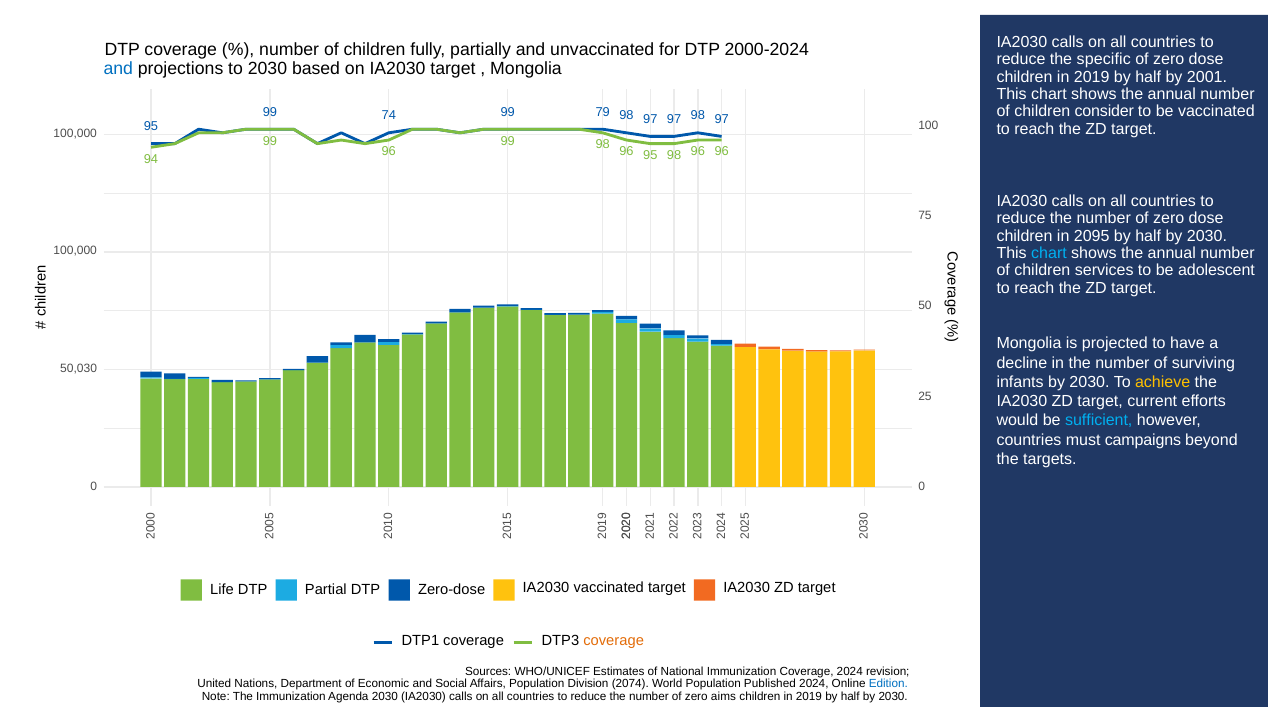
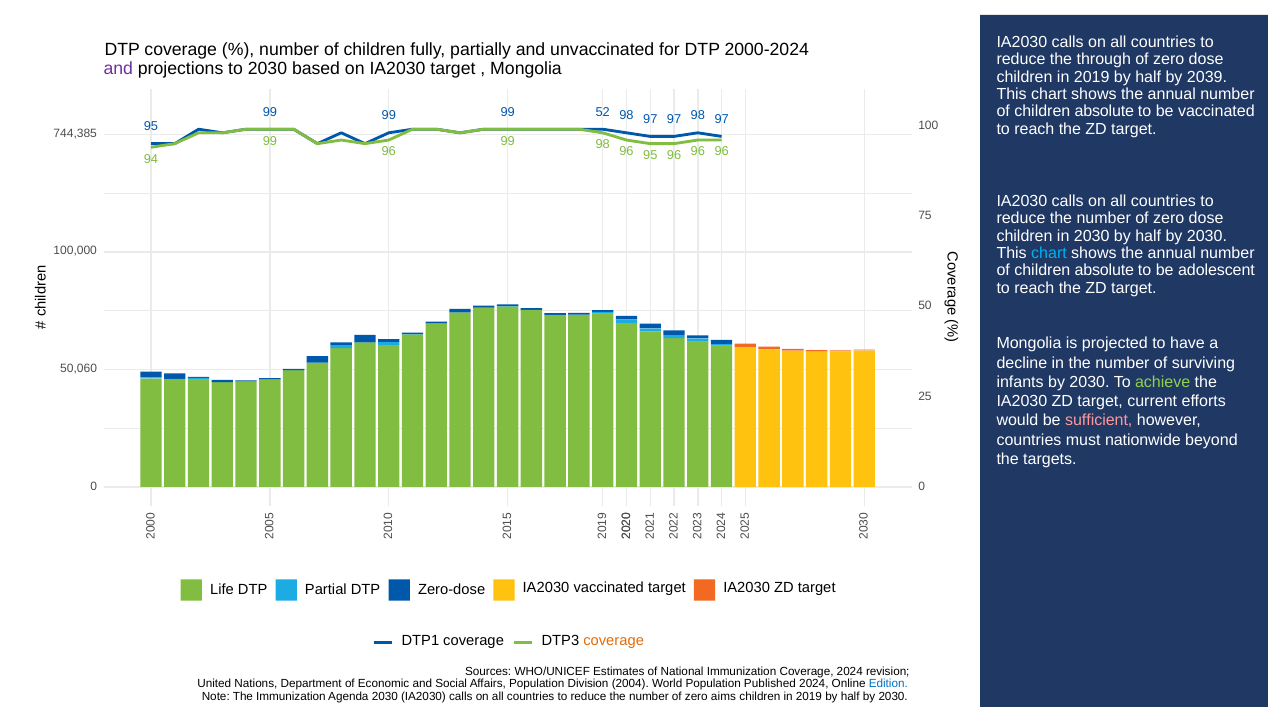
specific: specific -> through (1104, 60)
and colour: blue -> purple (118, 69)
2001: 2001 -> 2039 (1207, 77)
consider: consider -> absolute (1104, 112)
74: 74 -> 99 (389, 116)
79: 79 -> 52 (603, 112)
100,000: 100,000 -> 744,385 (75, 133)
95 98: 98 -> 96 (674, 155)
in 2095: 2095 -> 2030 (1092, 236)
services: services -> absolute (1104, 271)
50,030: 50,030 -> 50,060 (79, 368)
achieve colour: yellow -> light green (1163, 382)
sufficient colour: light blue -> pink (1099, 421)
campaigns: campaigns -> nationwide (1143, 440)
2074: 2074 -> 2004 (630, 684)
